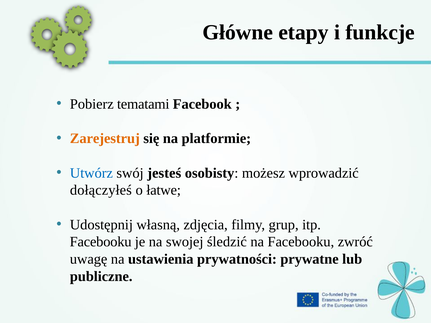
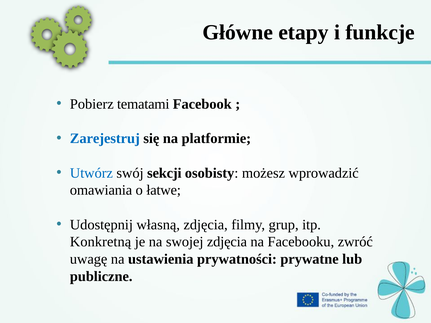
Zarejestruj colour: orange -> blue (105, 139)
jesteś: jesteś -> sekcji (164, 173)
dołączyłeś: dołączyłeś -> omawiania (101, 190)
Facebooku: Facebooku -> Konkretną (101, 242)
swojej śledzić: śledzić -> zdjęcia (227, 242)
